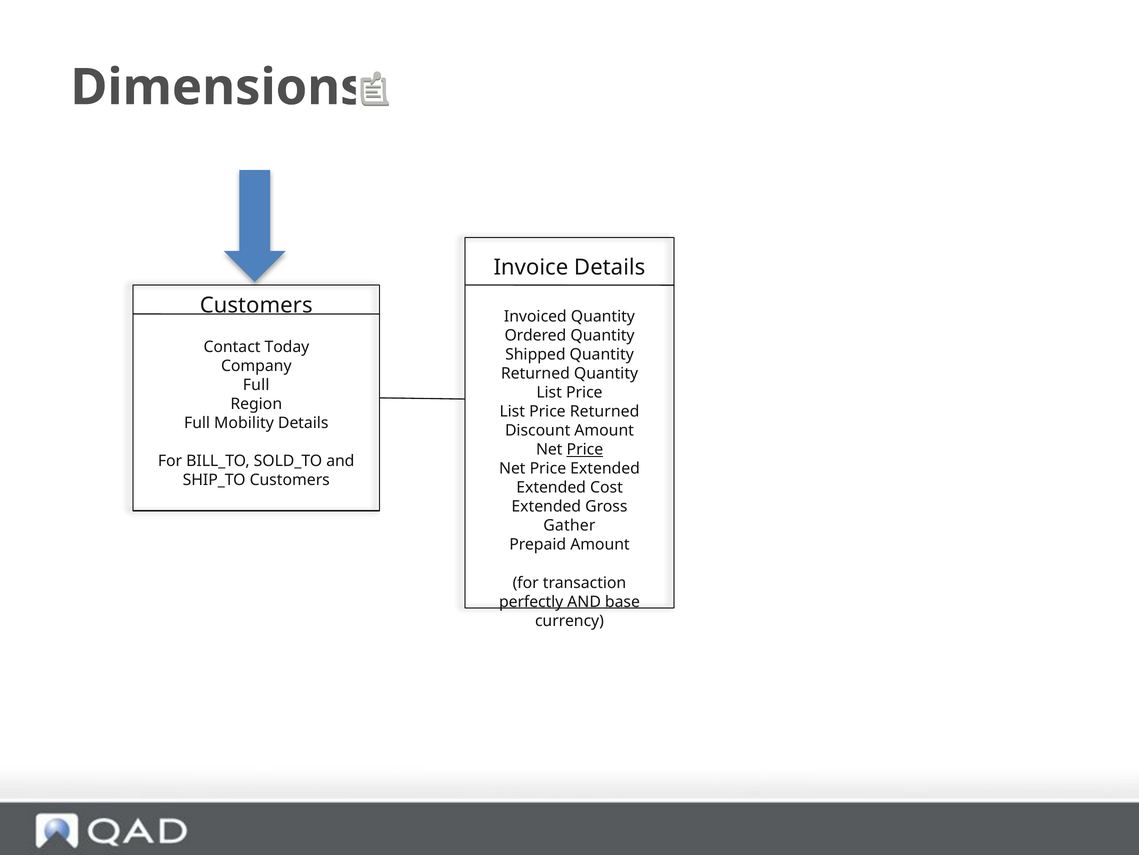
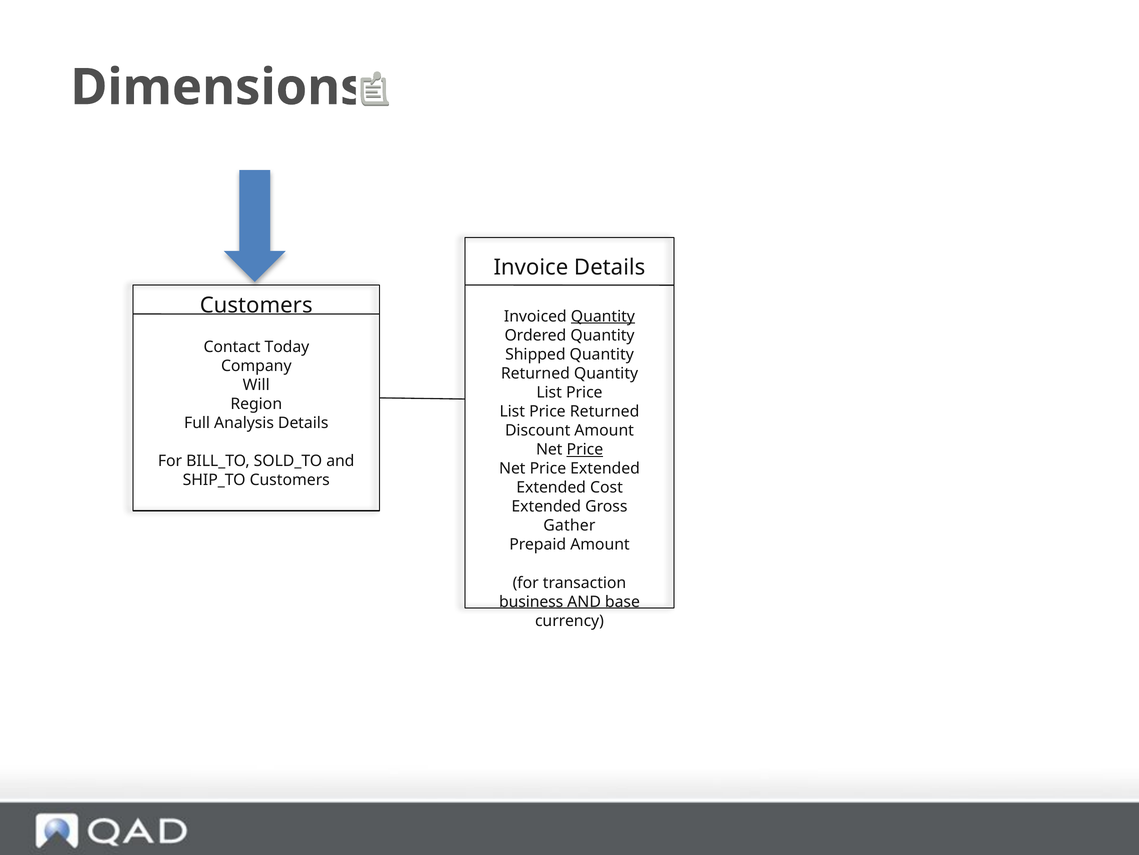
Quantity underline: none -> present (603, 316)
Full: Full -> Will (256, 385)
Mobility: Mobility -> Analysis (244, 423)
perfectly: perfectly -> business (531, 601)
